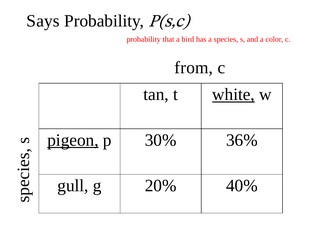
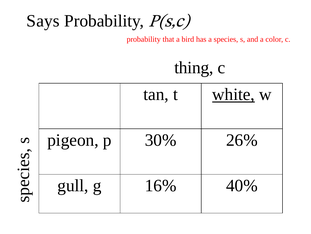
from: from -> thing (194, 68)
pigeon underline: present -> none (73, 140)
36%: 36% -> 26% (242, 140)
20%: 20% -> 16% (161, 185)
